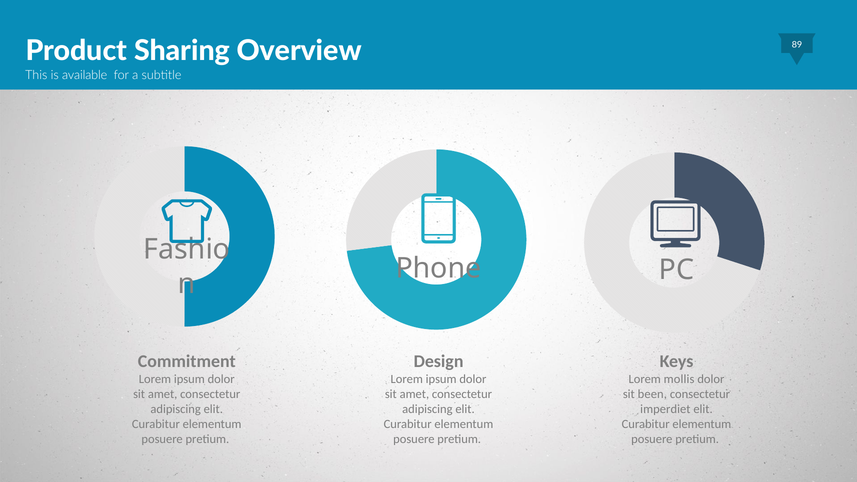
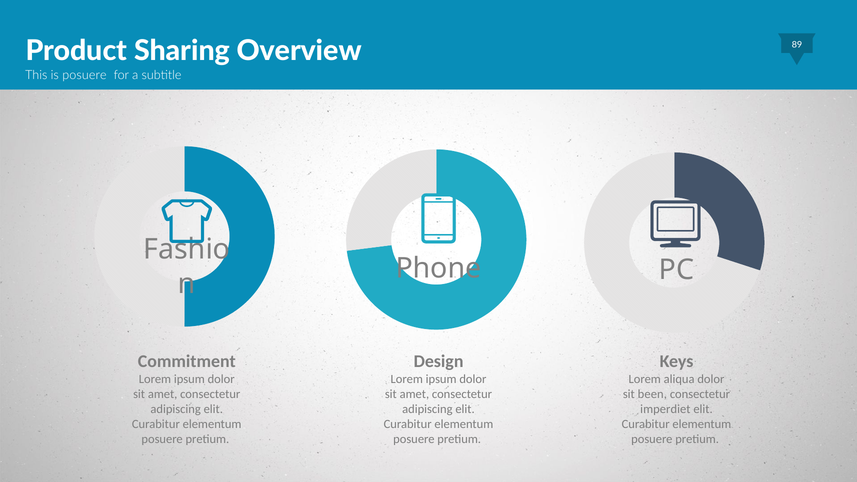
is available: available -> posuere (84, 75)
mollis: mollis -> aliqua (679, 379)
